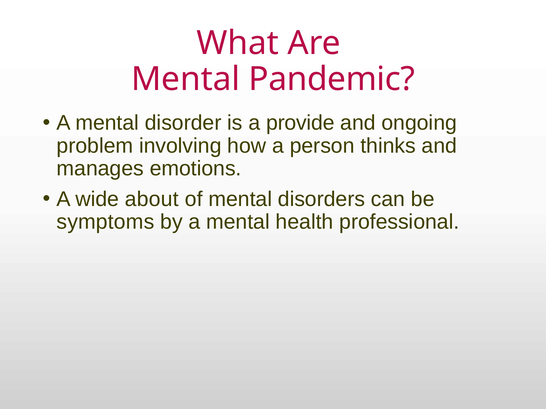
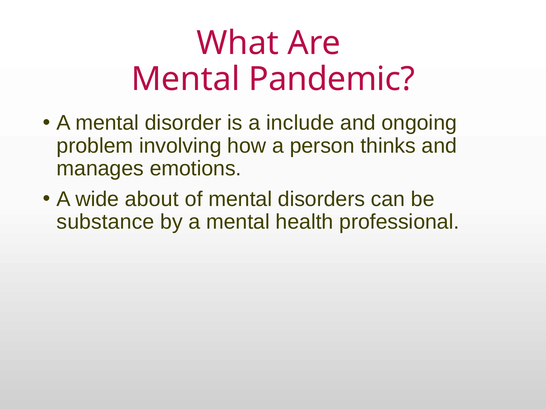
provide: provide -> include (300, 123)
symptoms: symptoms -> substance (105, 222)
